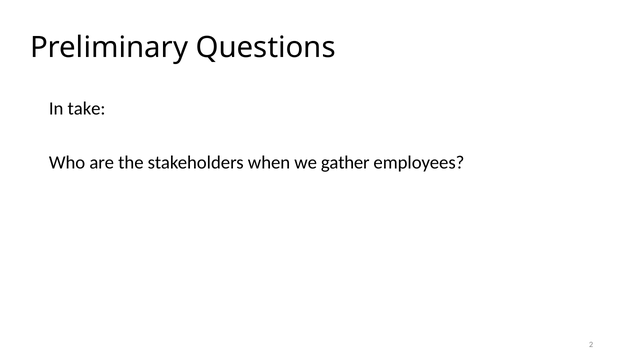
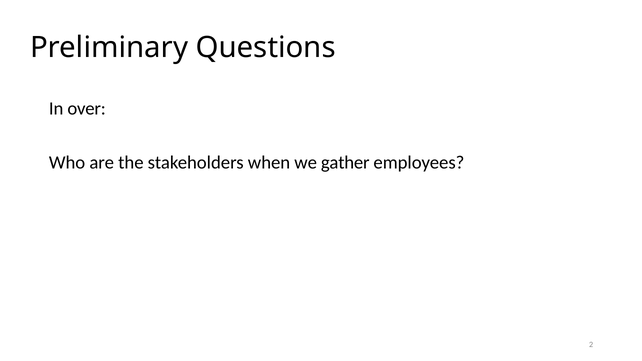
take: take -> over (87, 109)
